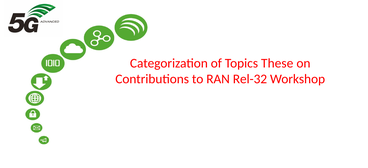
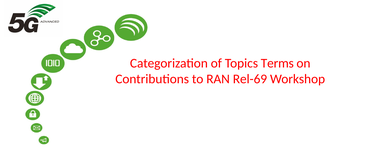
These: These -> Terms (277, 63)
Rel-32: Rel-32 -> Rel-69 (250, 79)
